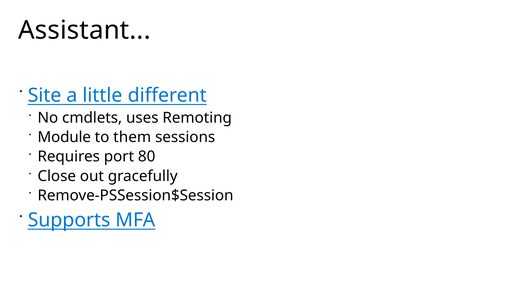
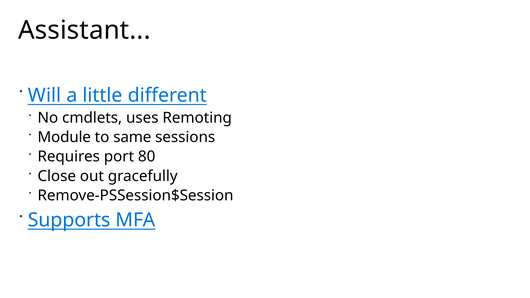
Site: Site -> Will (45, 96)
them: them -> same (132, 137)
